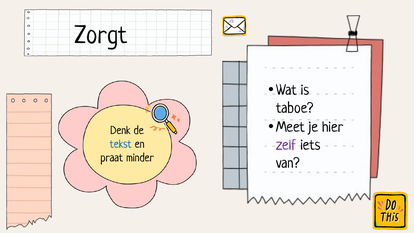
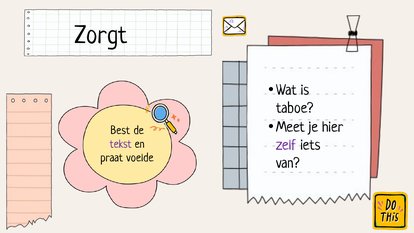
Denk: Denk -> Best (120, 130)
tekst colour: blue -> purple (121, 144)
minder: minder -> voelde (140, 158)
